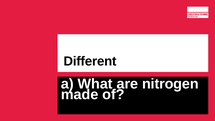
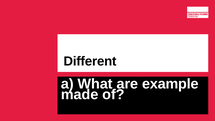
nitrogen: nitrogen -> example (170, 84)
